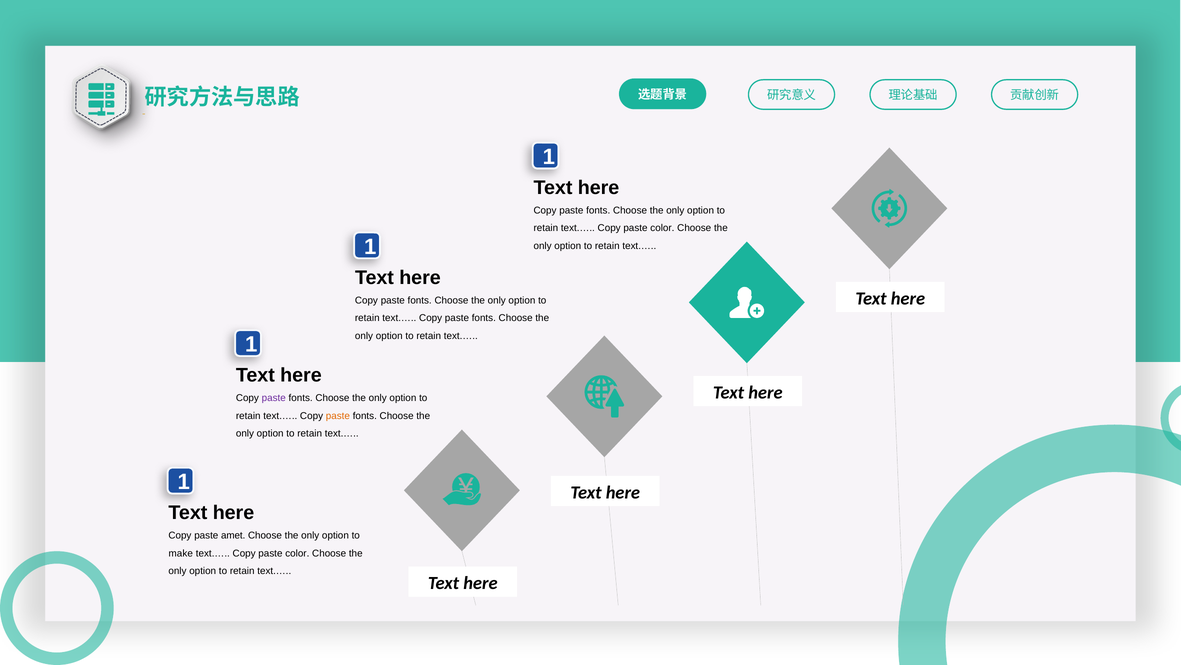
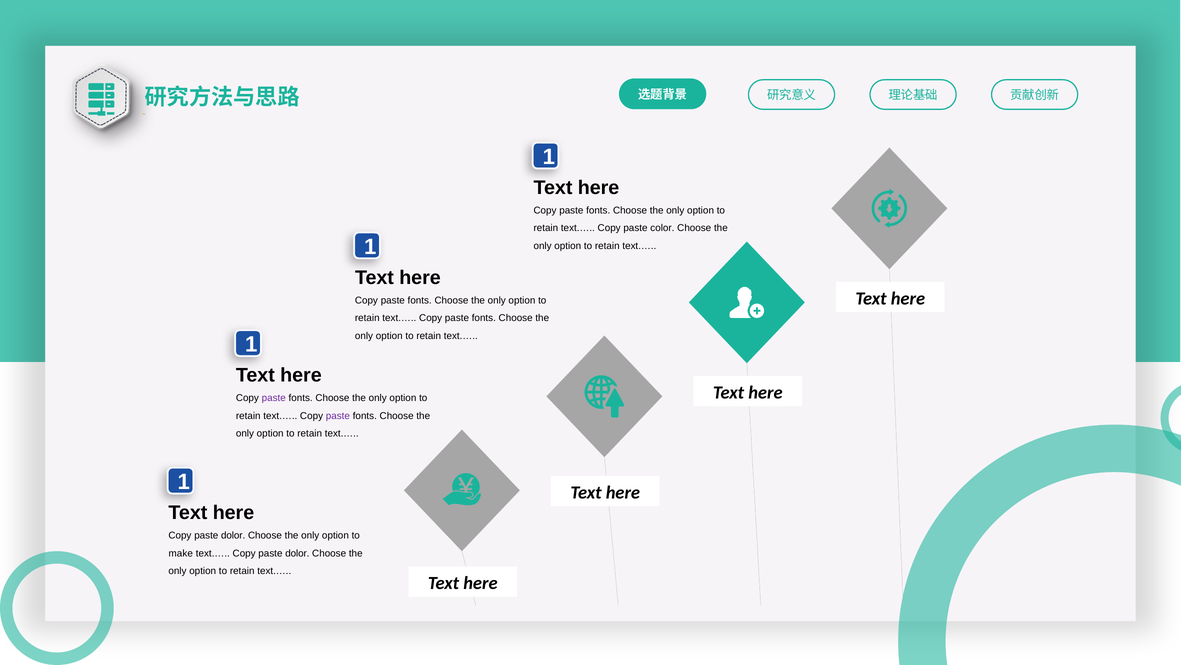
paste colour: orange -> purple (338, 415)
amet: amet -> dolor (233, 535)
color: color -> dolor (297, 553)
